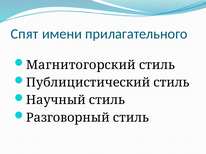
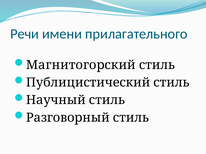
Спят: Спят -> Речи (25, 34)
